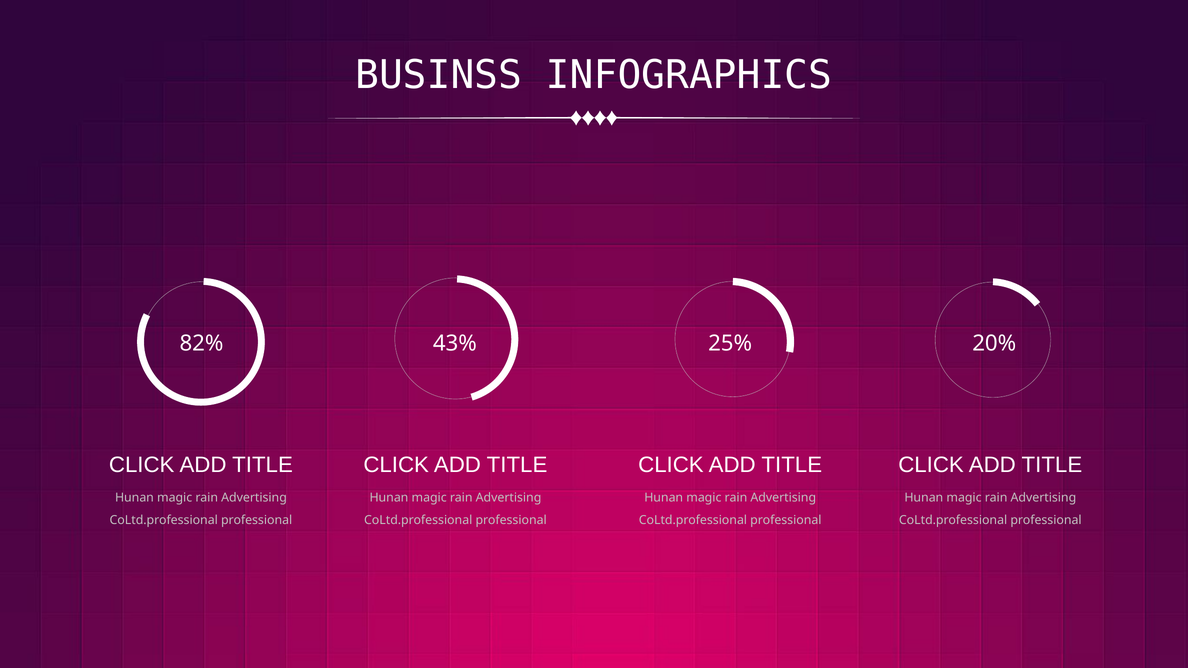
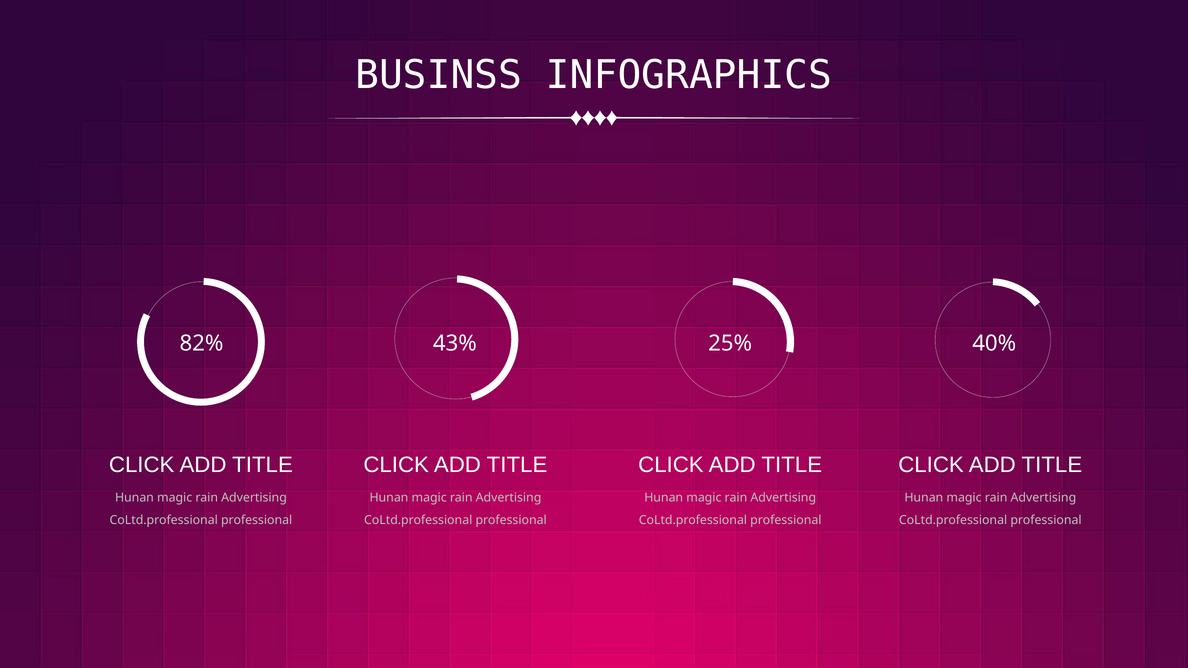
20%: 20% -> 40% (994, 344)
